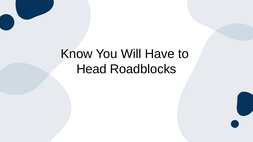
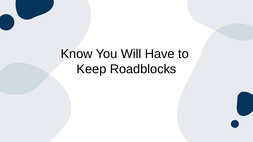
Head: Head -> Keep (91, 69)
